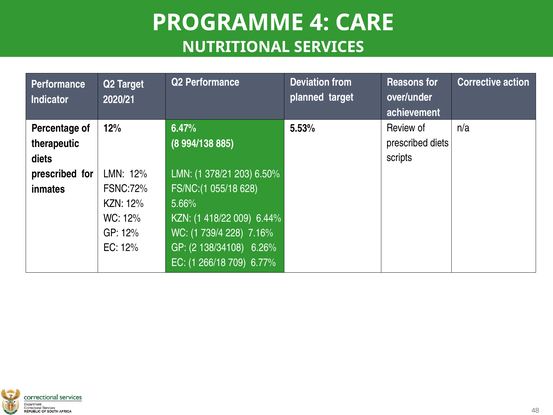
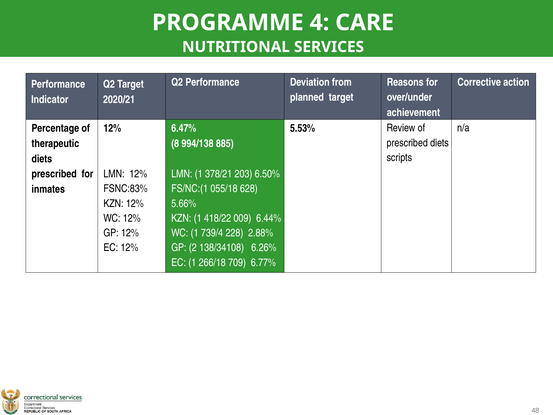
FSNC:72%: FSNC:72% -> FSNC:83% (126, 189)
7.16%: 7.16% -> 2.88% (261, 233)
